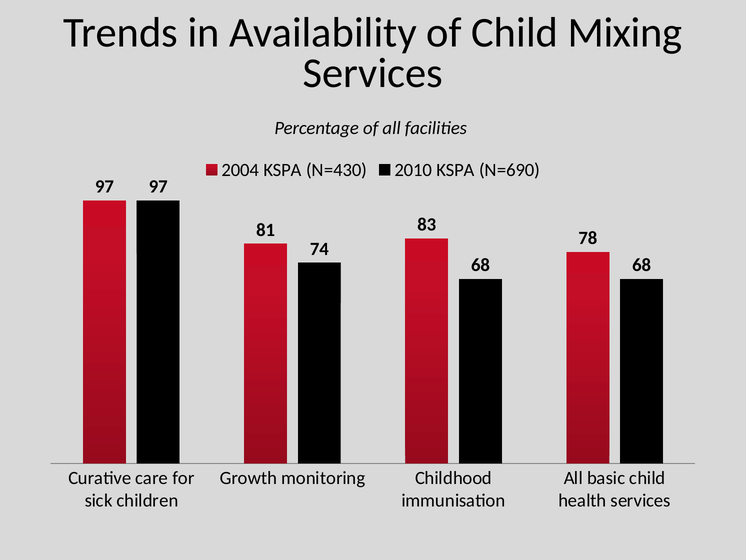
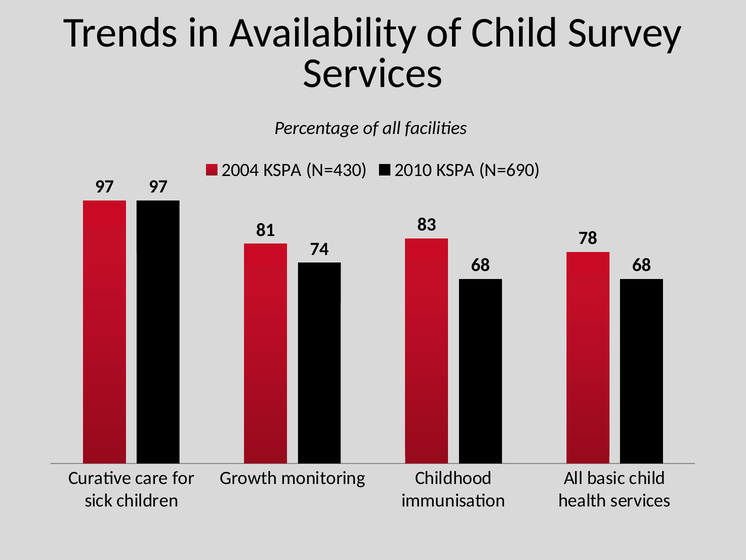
Mixing: Mixing -> Survey (625, 33)
